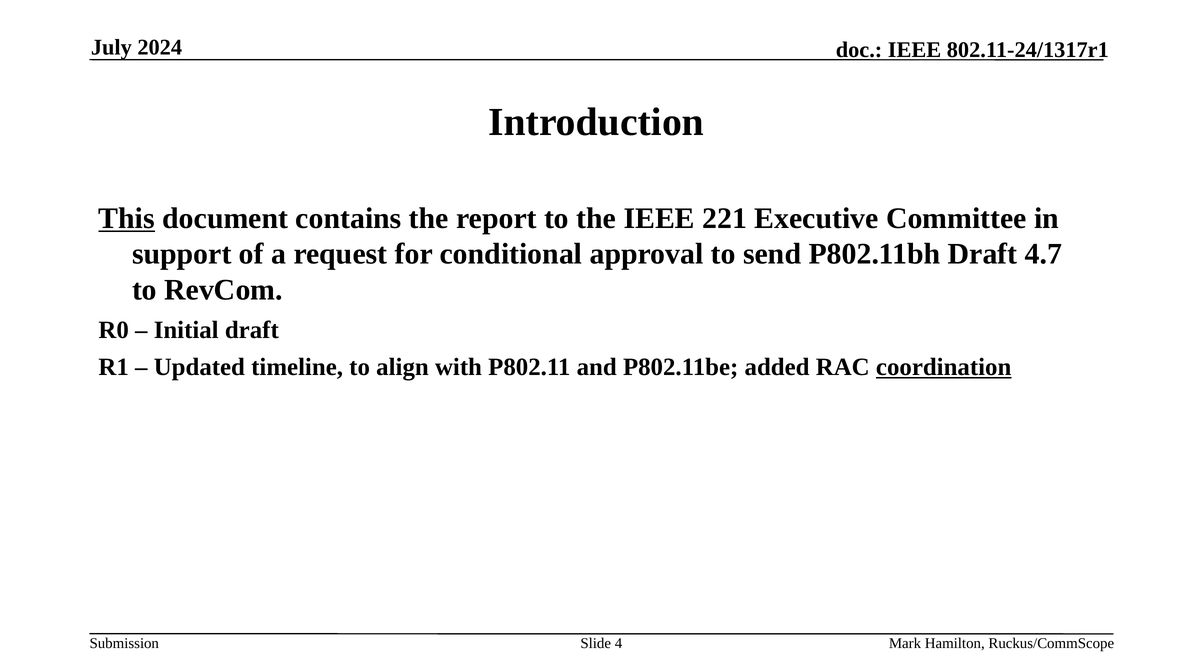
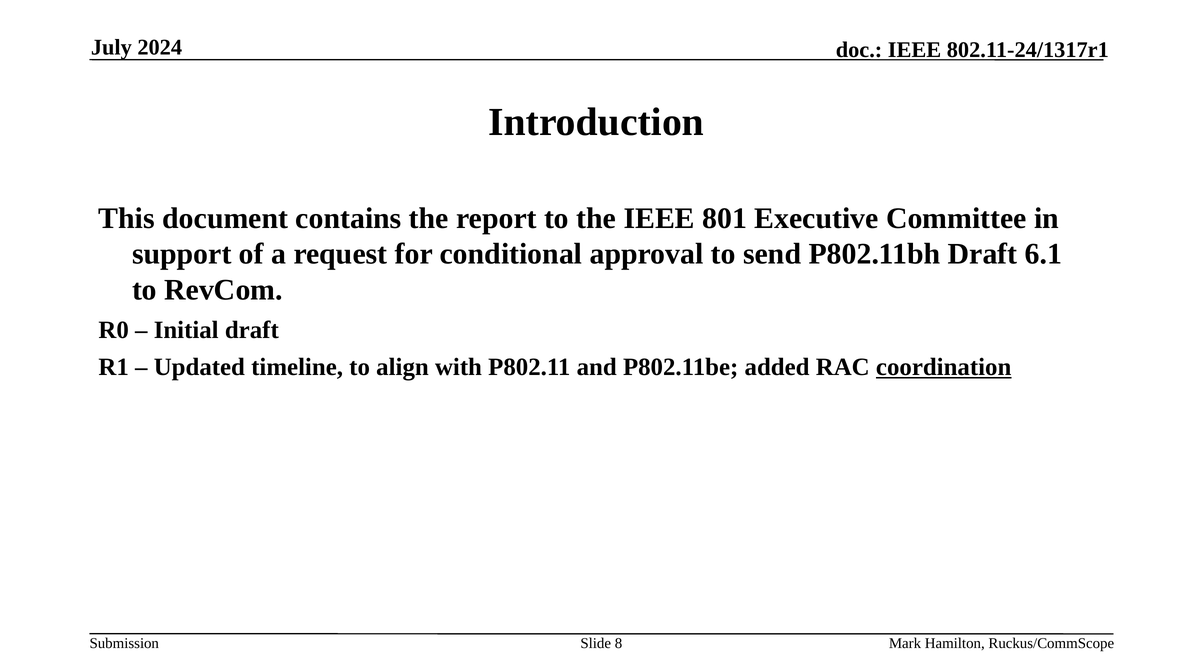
This underline: present -> none (127, 218)
221: 221 -> 801 (725, 218)
4.7: 4.7 -> 6.1 (1043, 254)
4: 4 -> 8 (619, 644)
